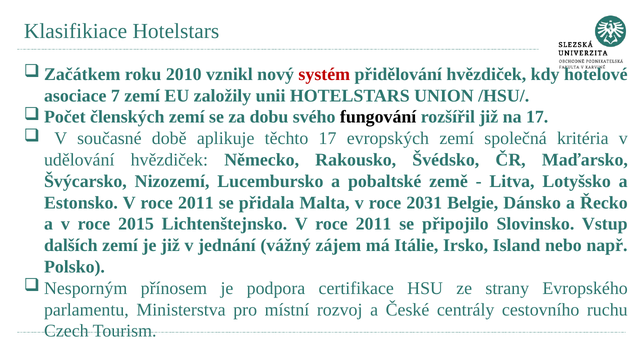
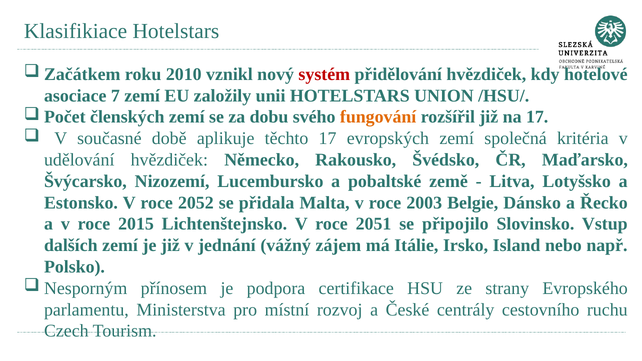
fungování colour: black -> orange (378, 117)
Estonsko V roce 2011: 2011 -> 2052 (196, 203)
2031: 2031 -> 2003 (424, 203)
Lichtenštejnsko V roce 2011: 2011 -> 2051 (374, 224)
